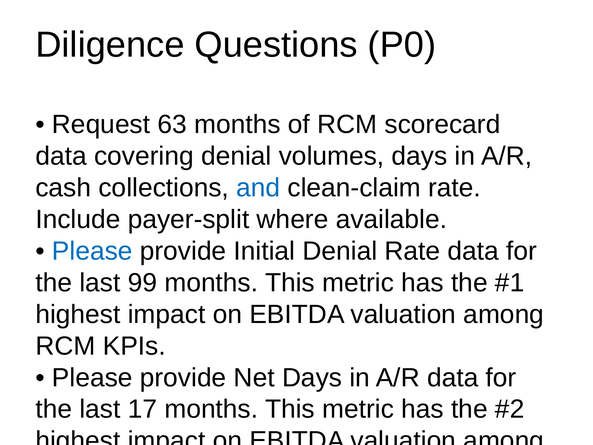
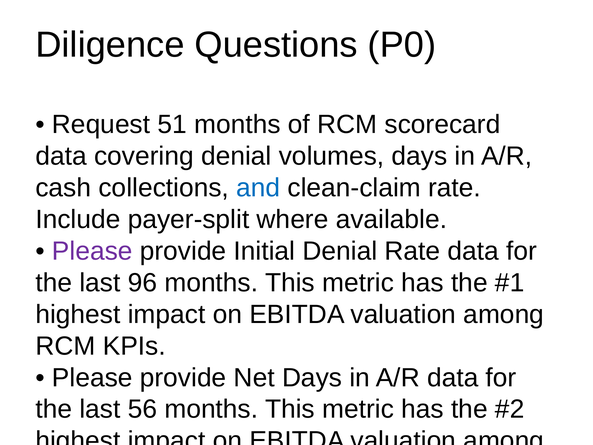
63: 63 -> 51 (172, 124)
Please colour: blue -> purple (92, 251)
99: 99 -> 96 (142, 283)
17: 17 -> 56 (142, 409)
